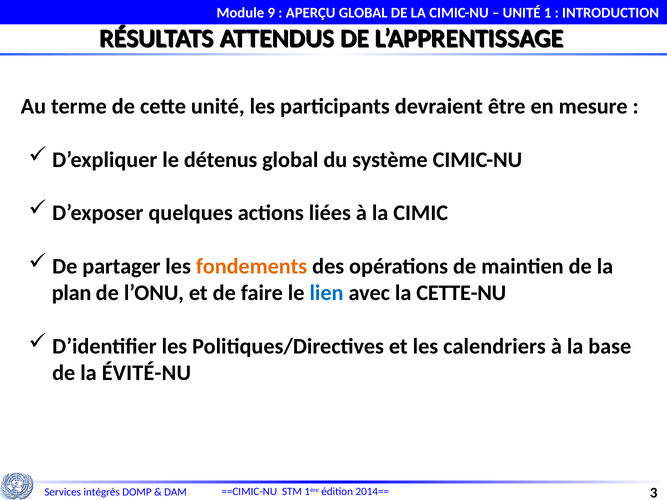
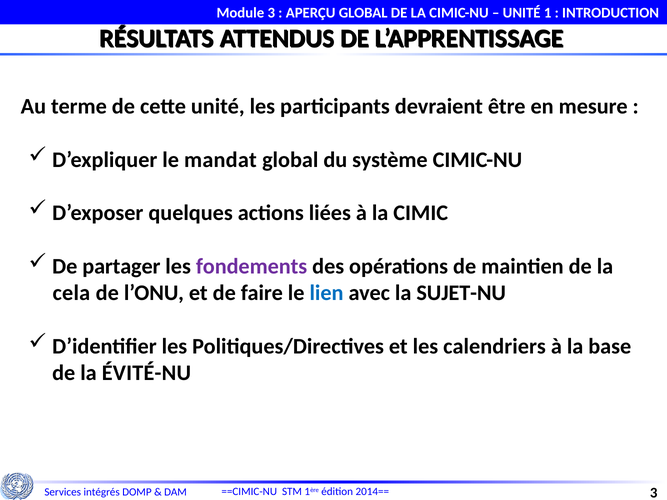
Module 9: 9 -> 3 (271, 13)
détenus: détenus -> mandat (220, 160)
fondements colour: orange -> purple (252, 267)
plan: plan -> cela (71, 293)
CETTE-NU: CETTE-NU -> SUJET-NU (461, 293)
